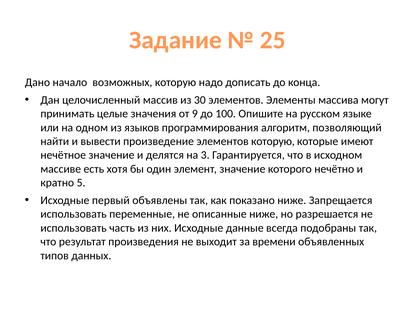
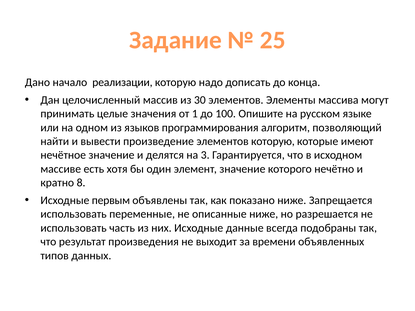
возможных: возможных -> реализации (122, 82)
9: 9 -> 1 (195, 114)
5: 5 -> 8 (81, 183)
первый: первый -> первым (111, 201)
